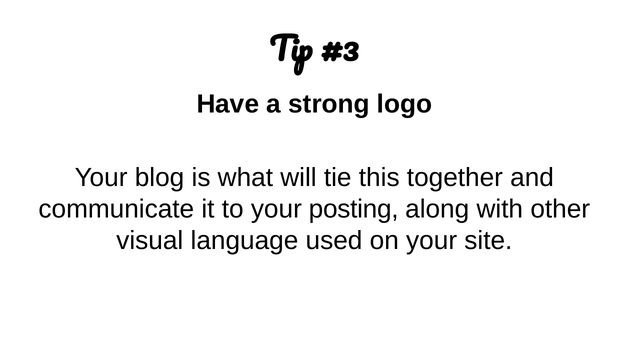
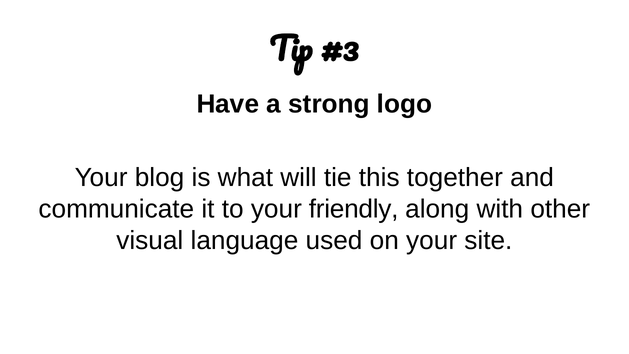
posting: posting -> friendly (354, 209)
